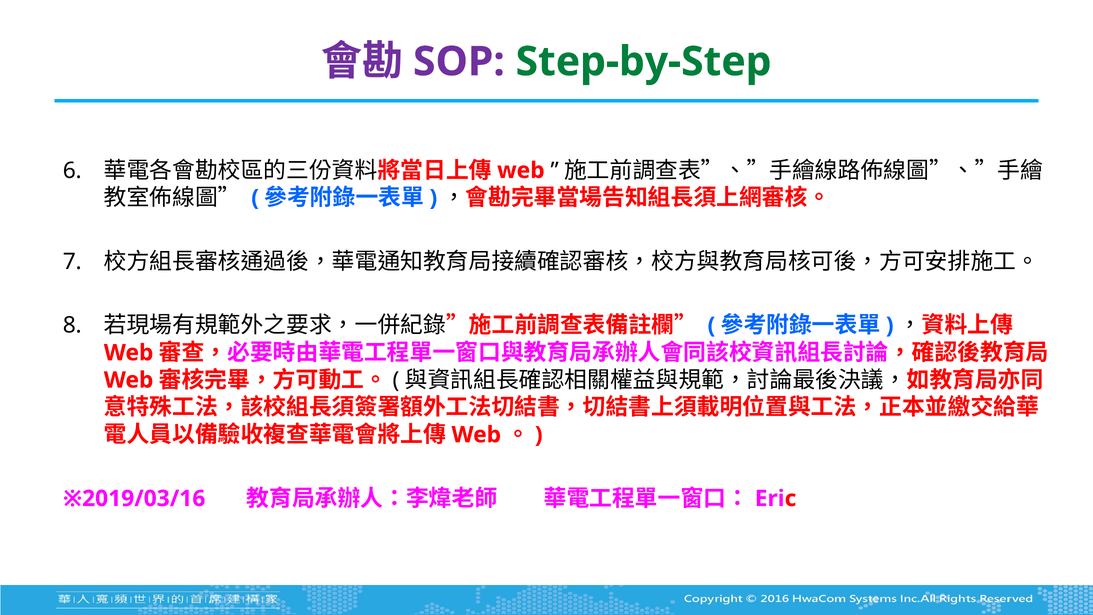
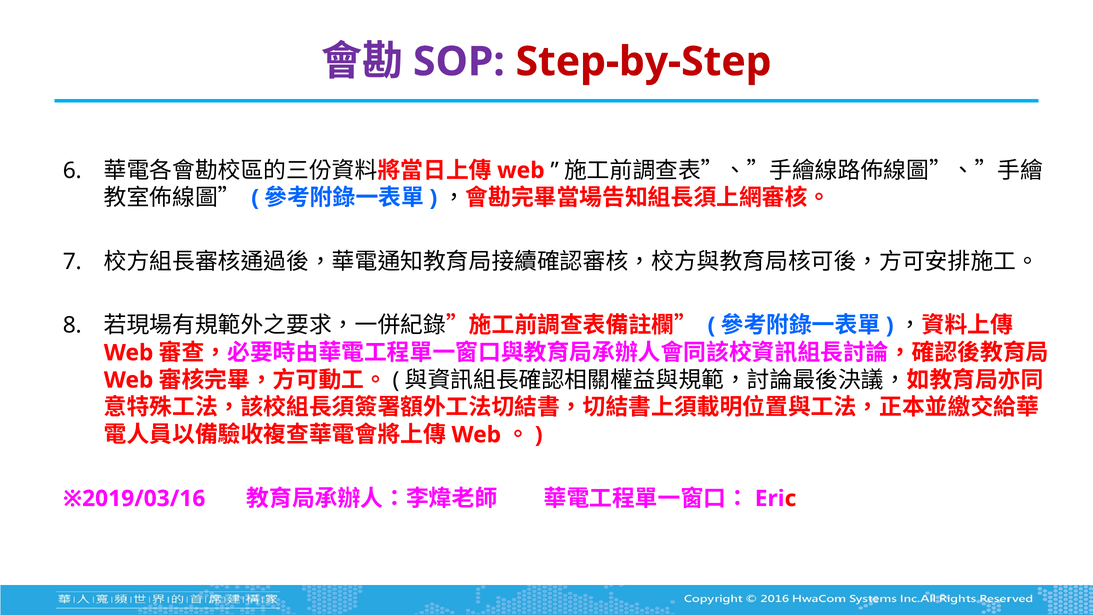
Step-by-Step colour: green -> red (644, 62)
